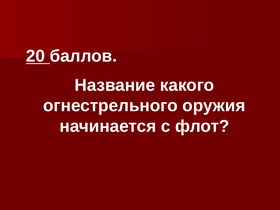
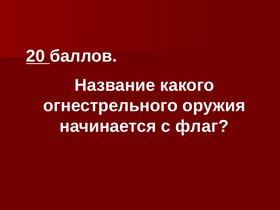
флот: флот -> флаг (202, 126)
